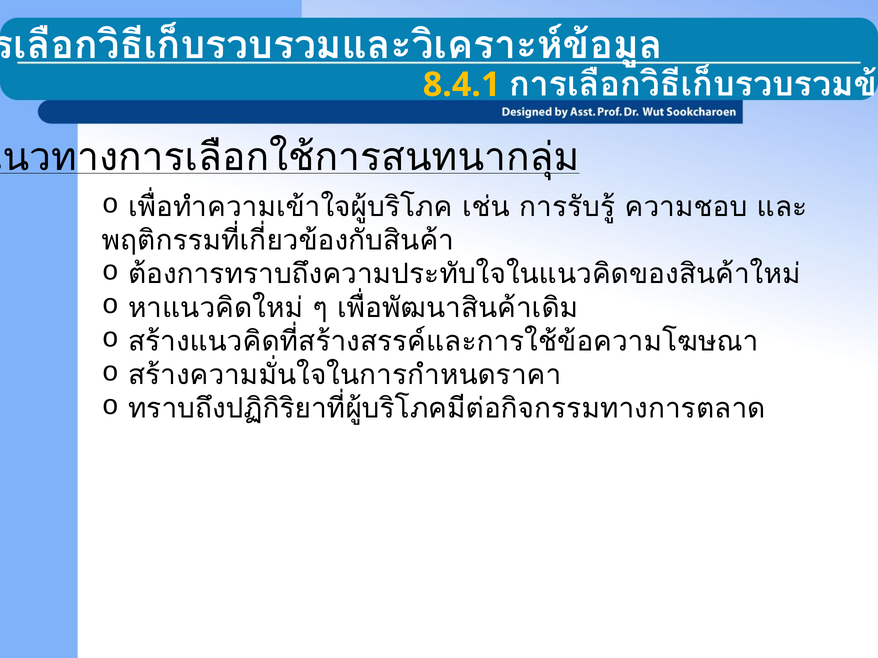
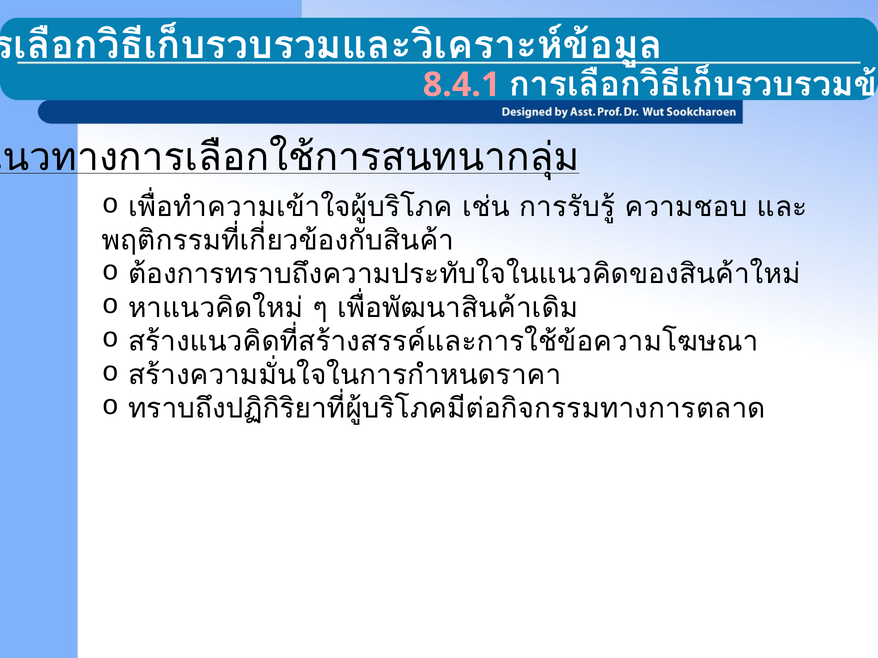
8.4.1 colour: yellow -> pink (462, 85)
